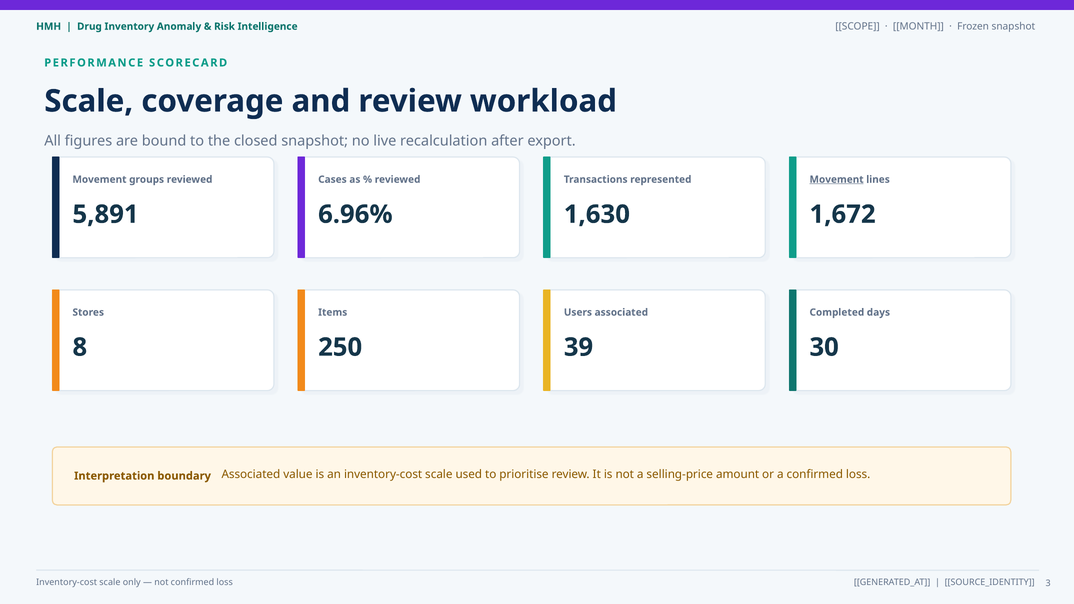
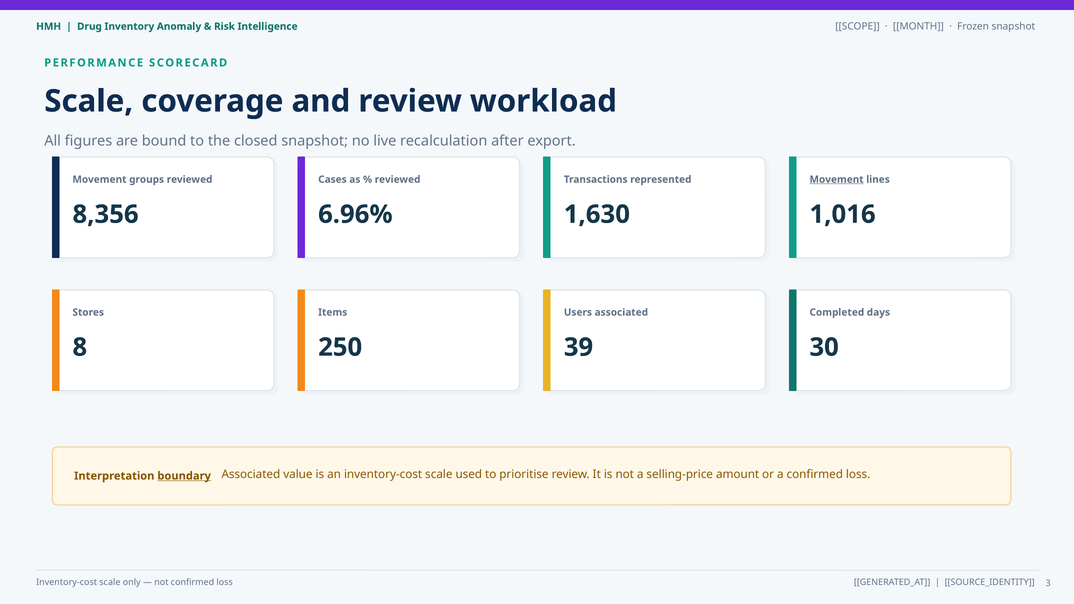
5,891: 5,891 -> 8,356 (106, 214)
1,672: 1,672 -> 1,016 (843, 214)
boundary underline: none -> present (184, 476)
